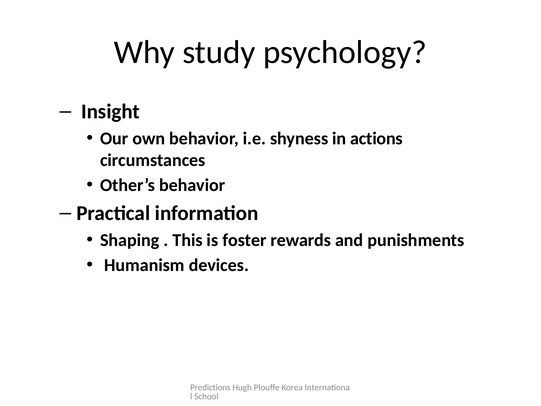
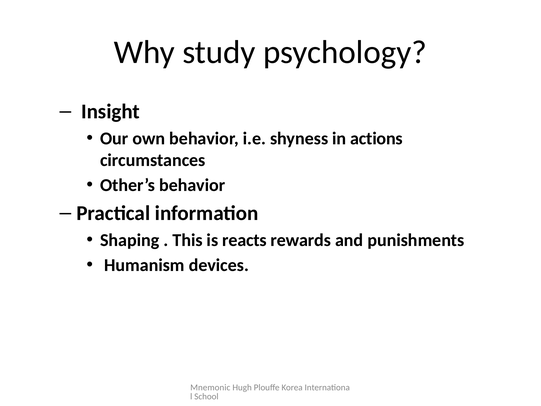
foster: foster -> reacts (245, 240)
Predictions: Predictions -> Mnemonic (210, 387)
